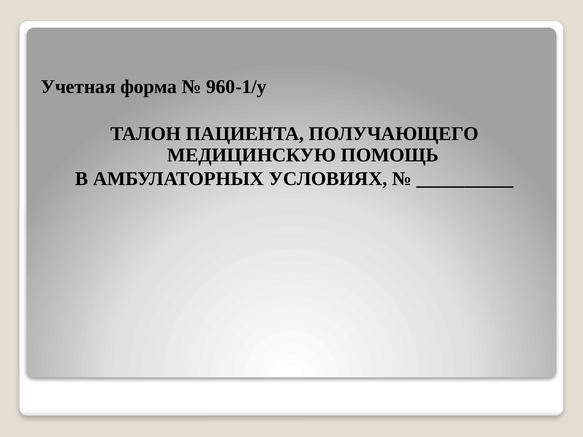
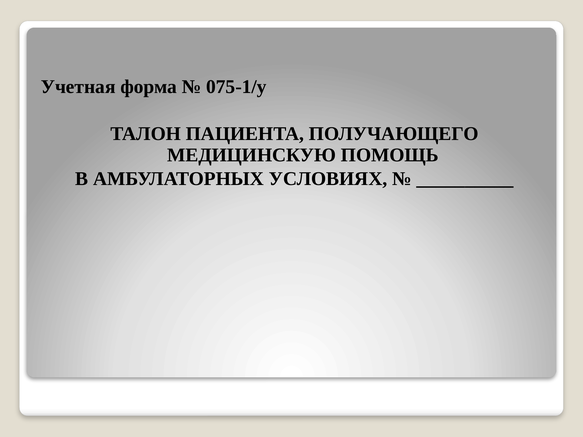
960-1/у: 960-1/у -> 075-1/у (236, 87)
